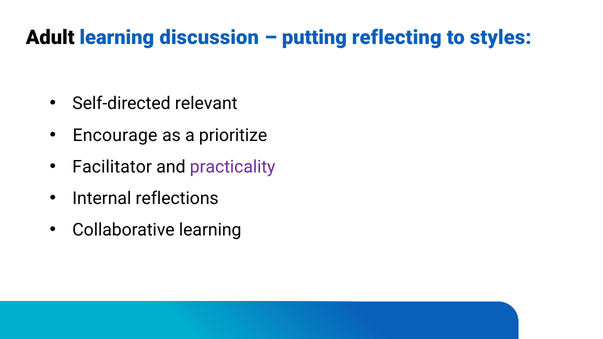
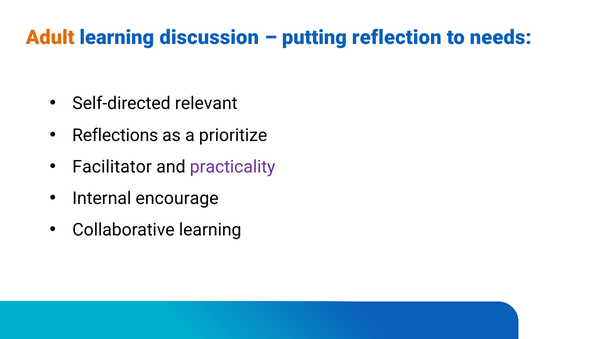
Adult colour: black -> orange (50, 38)
reflecting: reflecting -> reflection (397, 38)
styles: styles -> needs (501, 38)
Encourage: Encourage -> Reflections (115, 135)
reflections: reflections -> encourage (177, 199)
